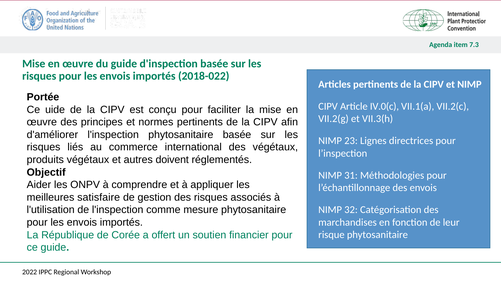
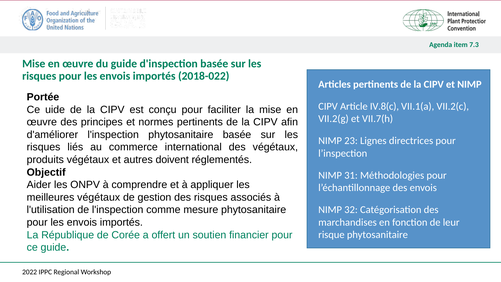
IV.0(c: IV.0(c -> IV.8(c (384, 106)
VII.3(h: VII.3(h -> VII.7(h (378, 119)
meilleures satisfaire: satisfaire -> végétaux (99, 197)
